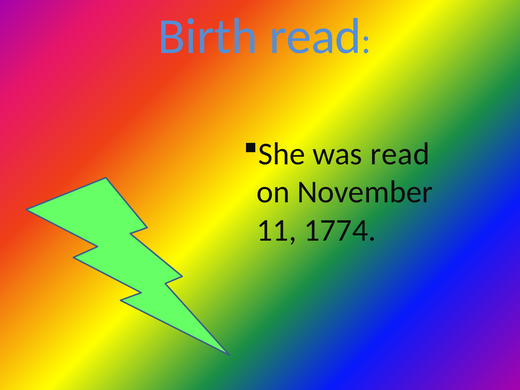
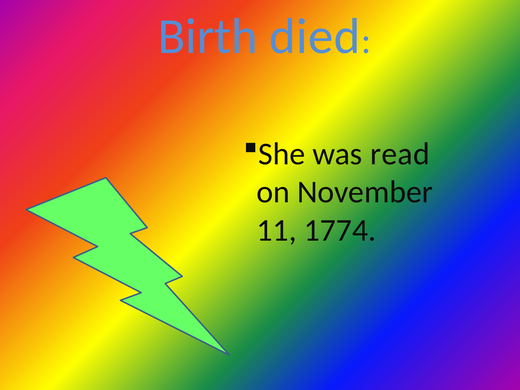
Birth read: read -> died (315, 36)
